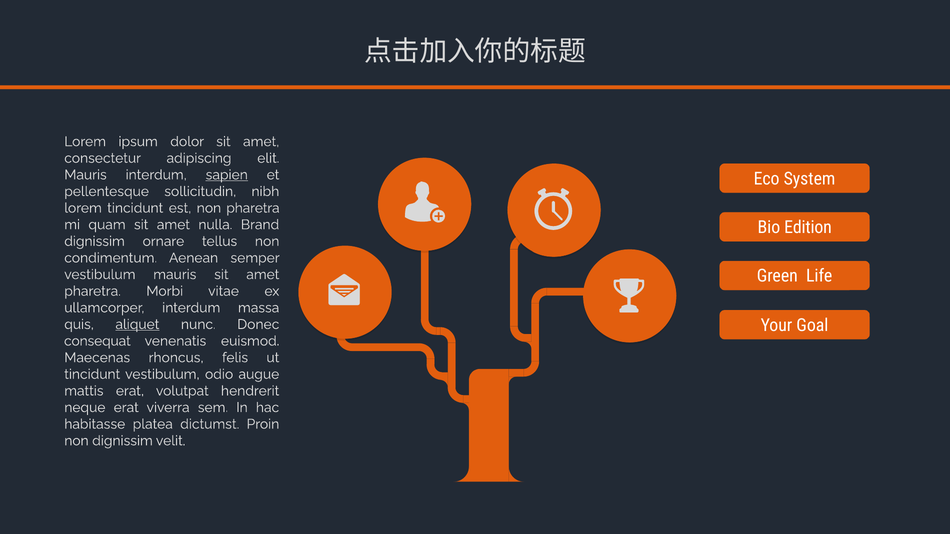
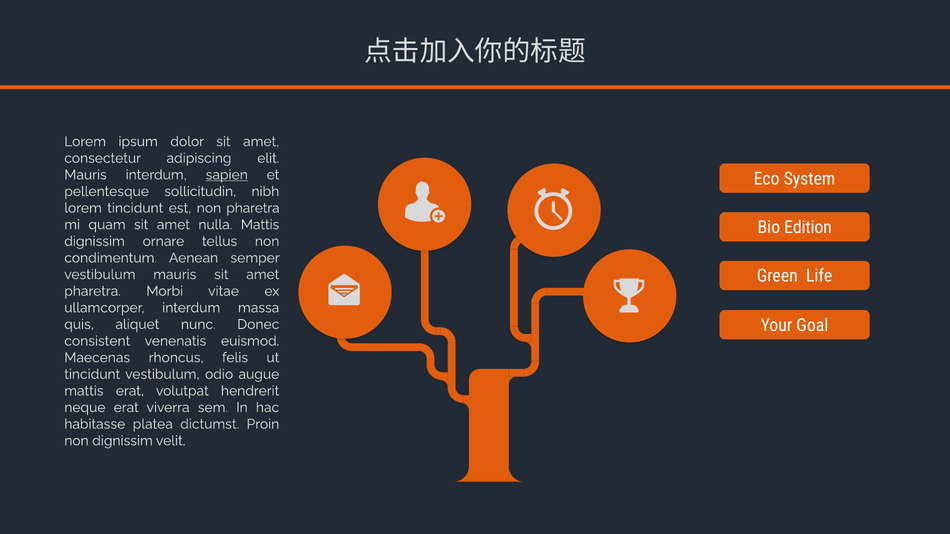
nulla Brand: Brand -> Mattis (260, 225)
aliquet underline: present -> none (137, 325)
consequat: consequat -> consistent (97, 341)
